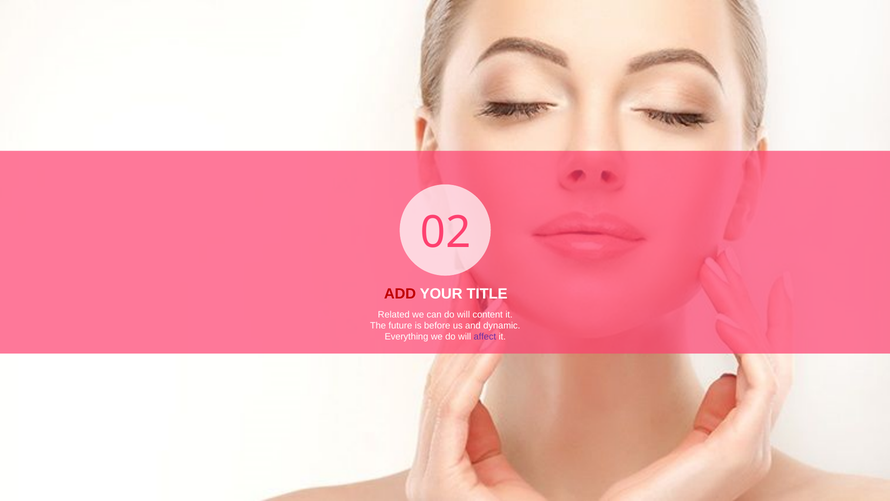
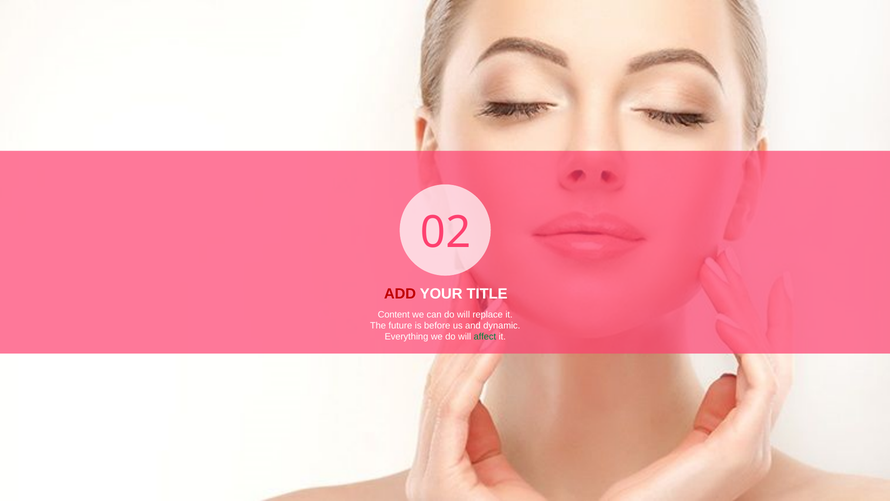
Related: Related -> Content (394, 314)
content: content -> replace (488, 314)
affect colour: purple -> green (485, 337)
